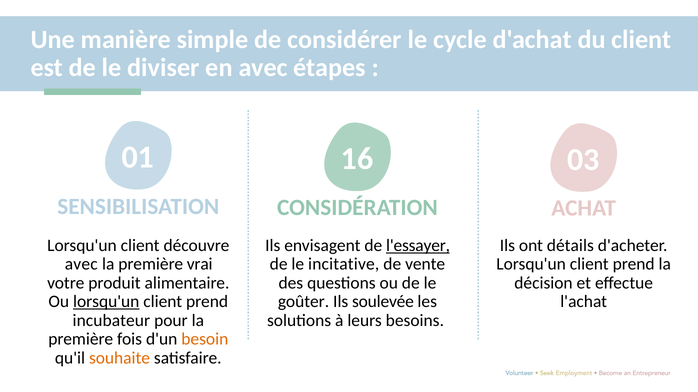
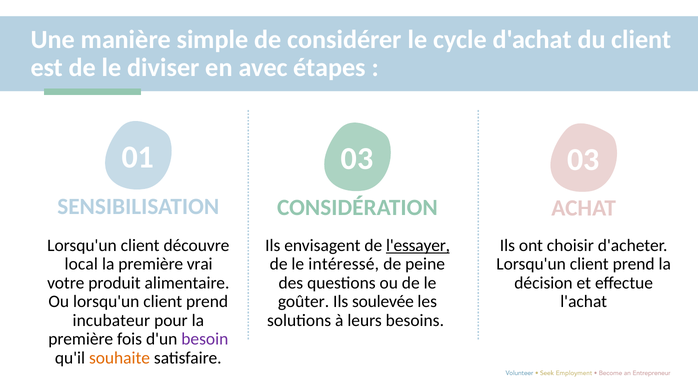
01 16: 16 -> 03 (357, 159)
détails: détails -> choisir (570, 246)
avec: avec -> local (81, 265)
incitative: incitative -> intéressé (344, 265)
vente: vente -> peine (425, 265)
lorsqu'un underline: present -> none (106, 302)
besoin colour: orange -> purple (205, 340)
